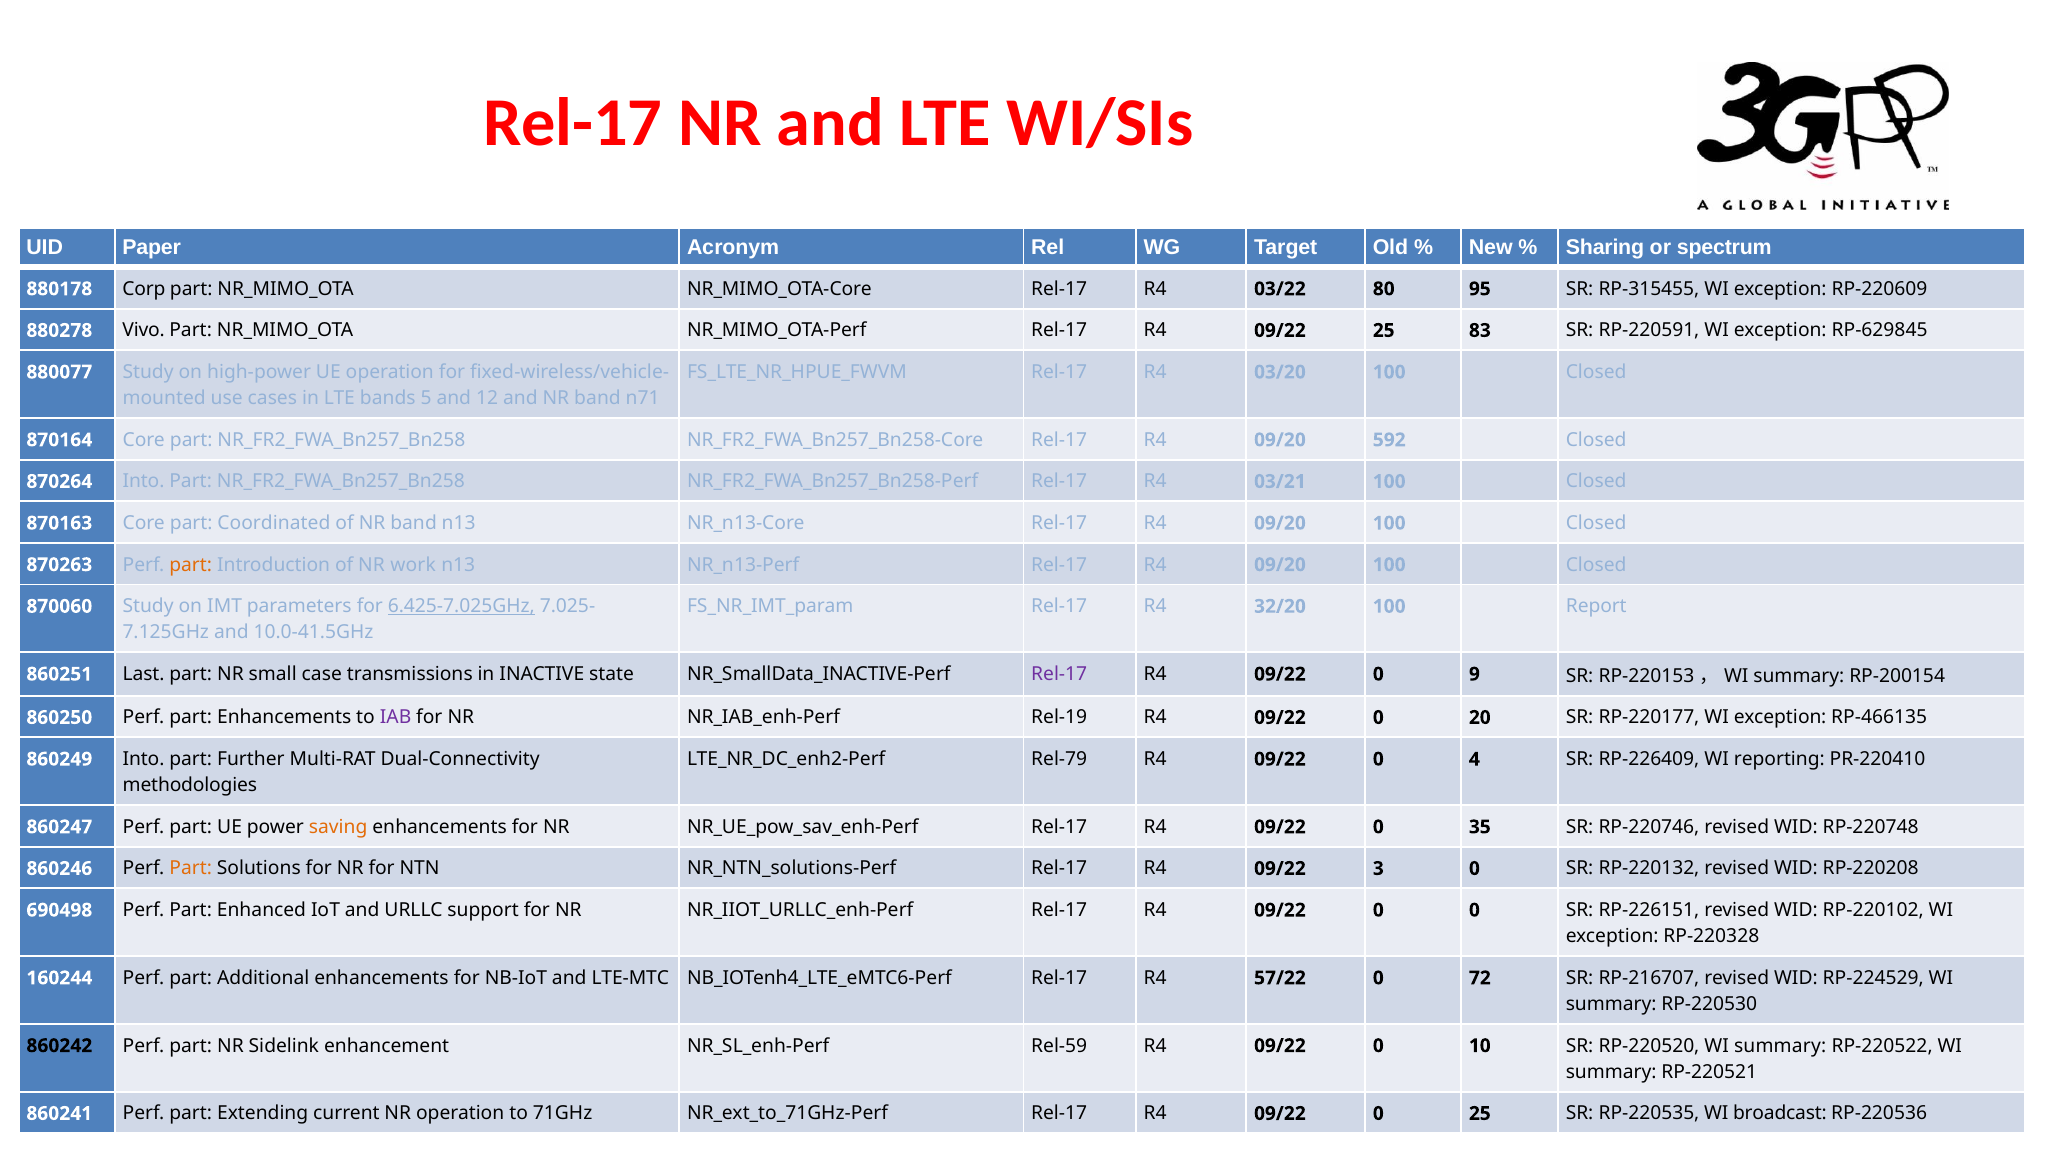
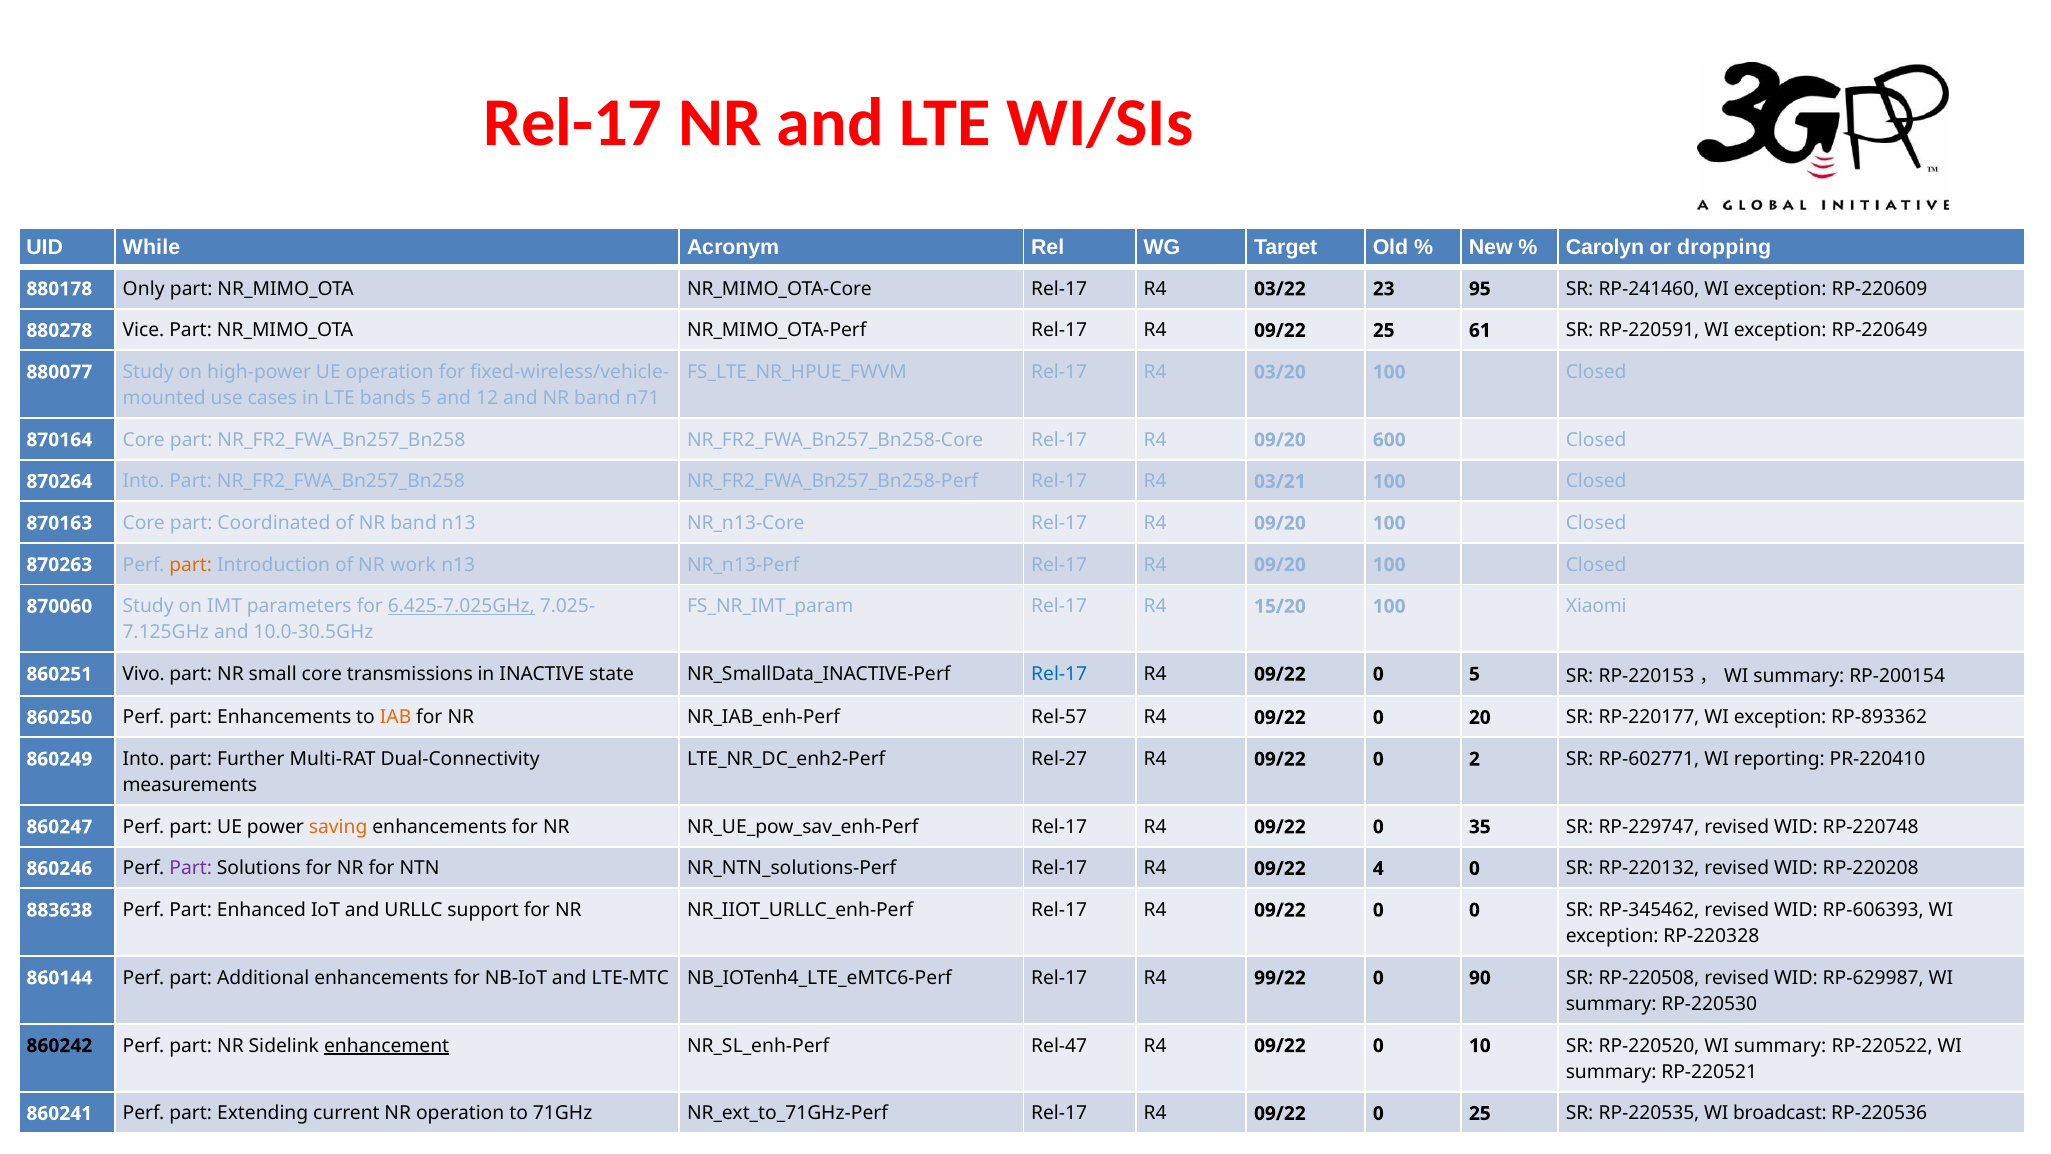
Paper: Paper -> While (152, 248)
Sharing: Sharing -> Carolyn (1605, 248)
spectrum: spectrum -> dropping (1724, 248)
Corp: Corp -> Only (144, 289)
80: 80 -> 23 (1384, 289)
RP-315455: RP-315455 -> RP-241460 (1649, 289)
Vivo: Vivo -> Vice (144, 330)
83: 83 -> 61 (1480, 330)
RP-629845: RP-629845 -> RP-220649 (1880, 330)
592: 592 -> 600 (1389, 440)
32/20: 32/20 -> 15/20 (1280, 606)
Report: Report -> Xiaomi (1596, 606)
10.0-41.5GHz: 10.0-41.5GHz -> 10.0-30.5GHz (313, 632)
Last: Last -> Vivo (144, 674)
small case: case -> core (322, 674)
Rel-17 colour: purple -> blue (1059, 674)
0 9: 9 -> 5 (1474, 674)
IAB colour: purple -> orange (396, 717)
Rel-19: Rel-19 -> Rel-57 (1059, 717)
RP-466135: RP-466135 -> RP-893362 (1879, 717)
Rel-79: Rel-79 -> Rel-27 (1059, 759)
4: 4 -> 2 (1474, 759)
RP-226409: RP-226409 -> RP-602771 (1649, 759)
methodologies: methodologies -> measurements (190, 785)
RP-220746: RP-220746 -> RP-229747 (1649, 827)
Part colour: orange -> purple (191, 868)
3: 3 -> 4 (1378, 868)
690498: 690498 -> 883638 (59, 910)
RP-226151: RP-226151 -> RP-345462 (1649, 910)
RP-220102: RP-220102 -> RP-606393 (1873, 910)
160244: 160244 -> 860144 (59, 978)
57/22: 57/22 -> 99/22 (1280, 978)
72: 72 -> 90 (1480, 978)
RP-216707: RP-216707 -> RP-220508 (1649, 978)
RP-224529: RP-224529 -> RP-629987 (1873, 978)
enhancement underline: none -> present (387, 1045)
Rel-59: Rel-59 -> Rel-47 (1059, 1045)
